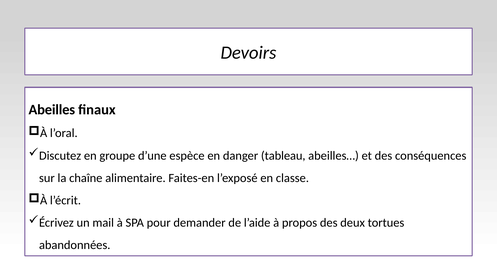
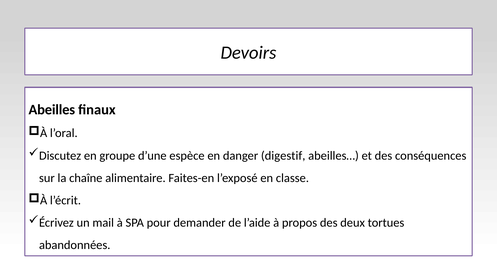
tableau: tableau -> digestif (283, 155)
